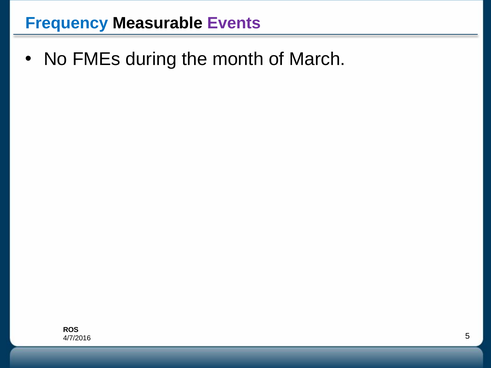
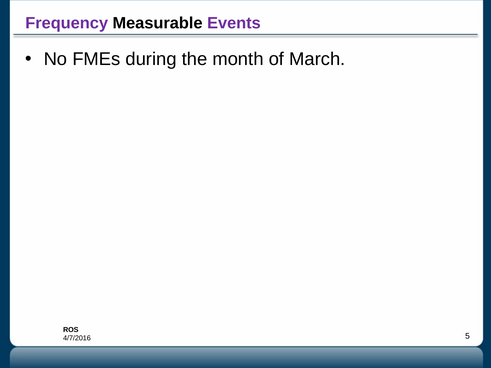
Frequency colour: blue -> purple (67, 23)
